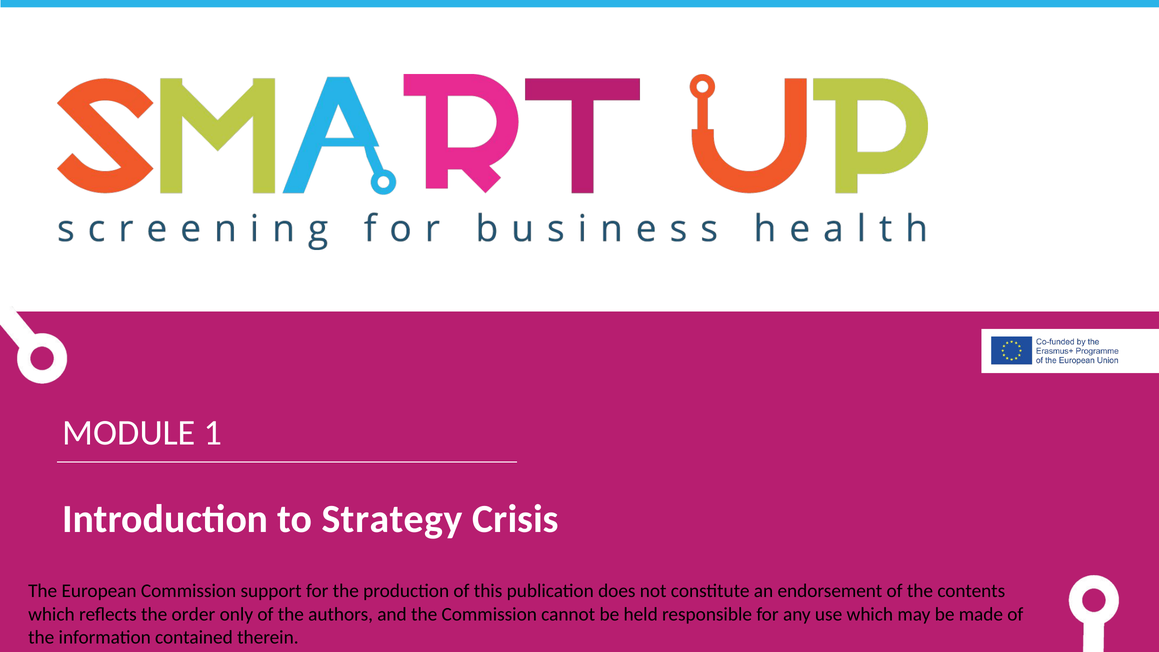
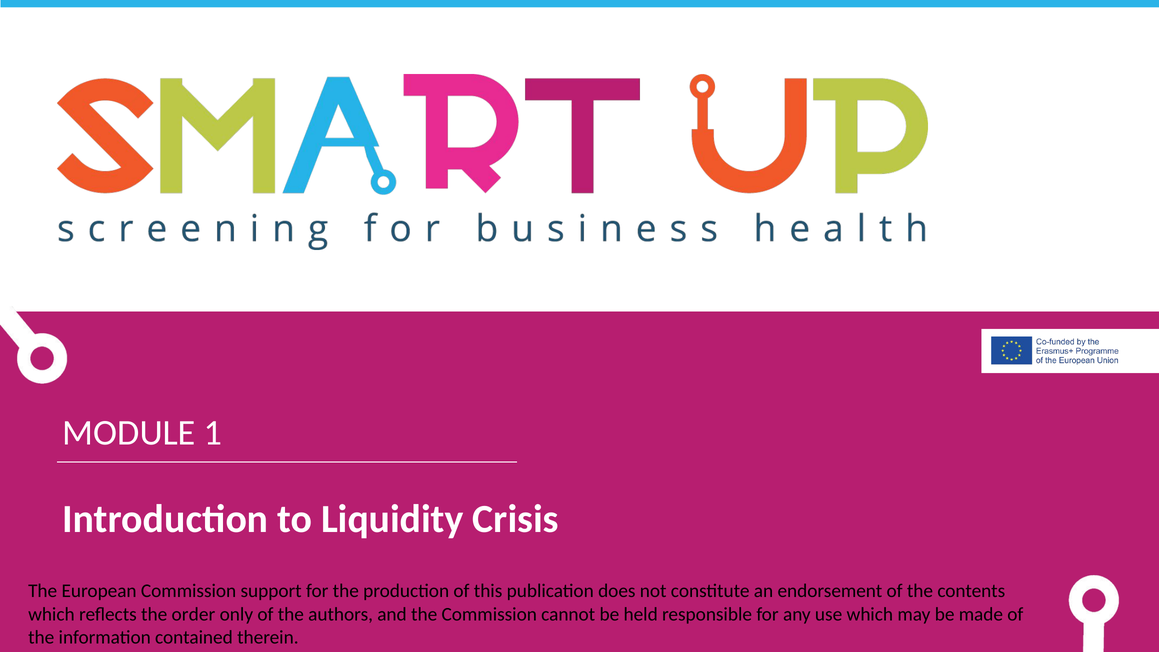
Strategy: Strategy -> Liquidity (392, 519)
